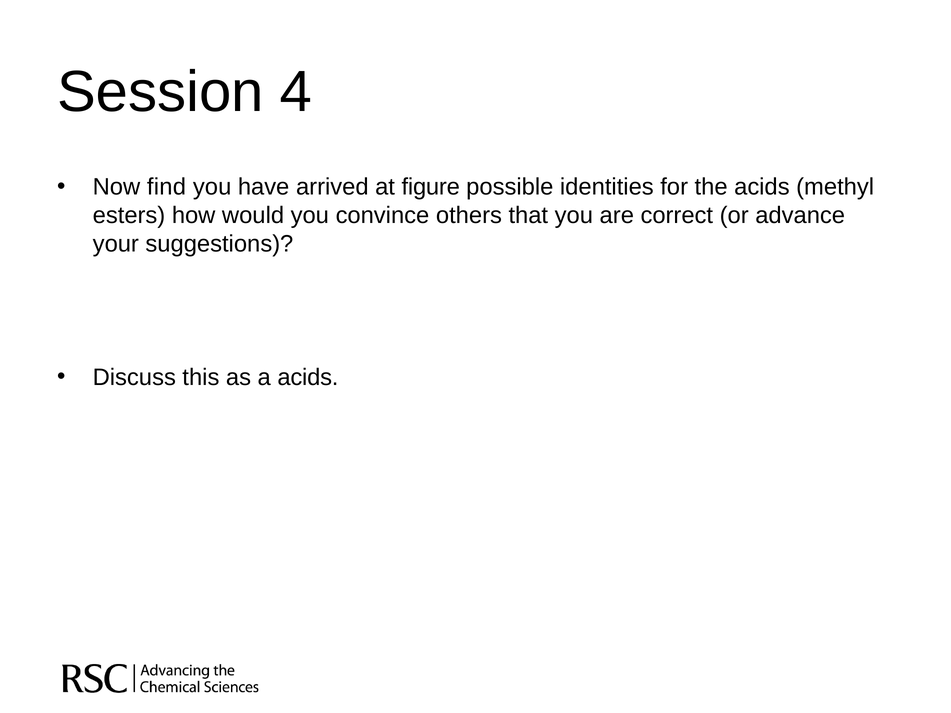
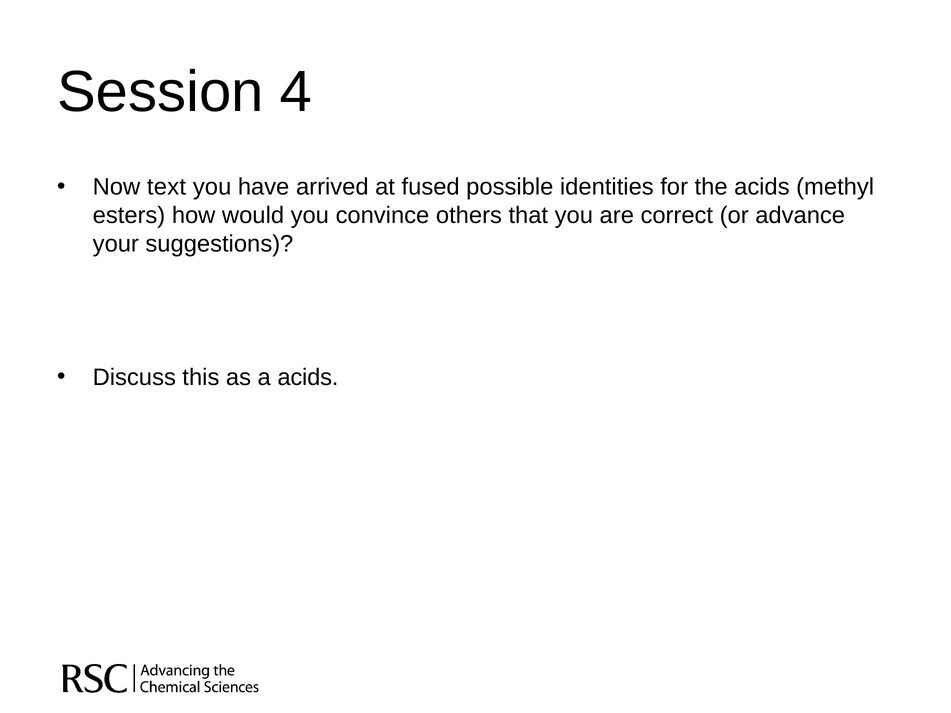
find: find -> text (166, 187)
figure: figure -> fused (431, 187)
